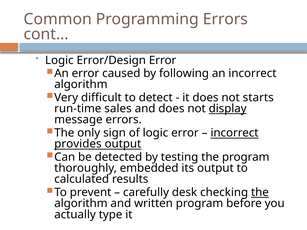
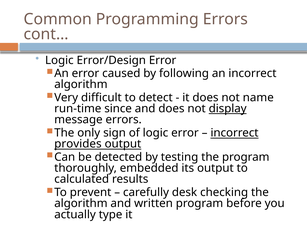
starts: starts -> name (258, 98)
sales: sales -> since (118, 109)
the underline: present -> none (260, 193)
